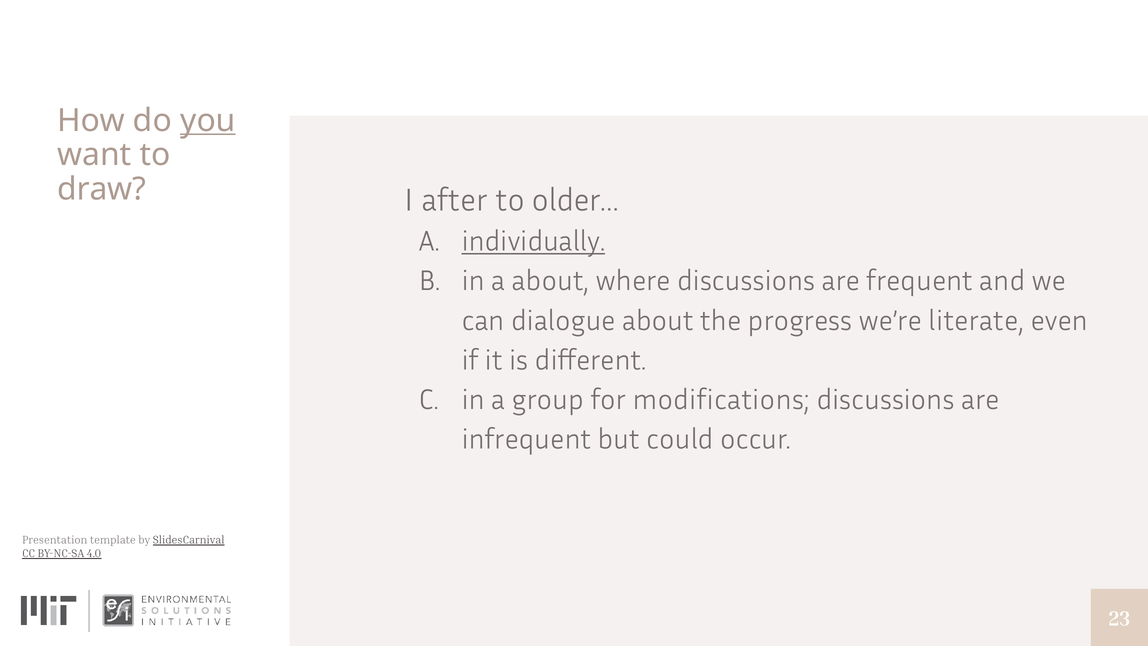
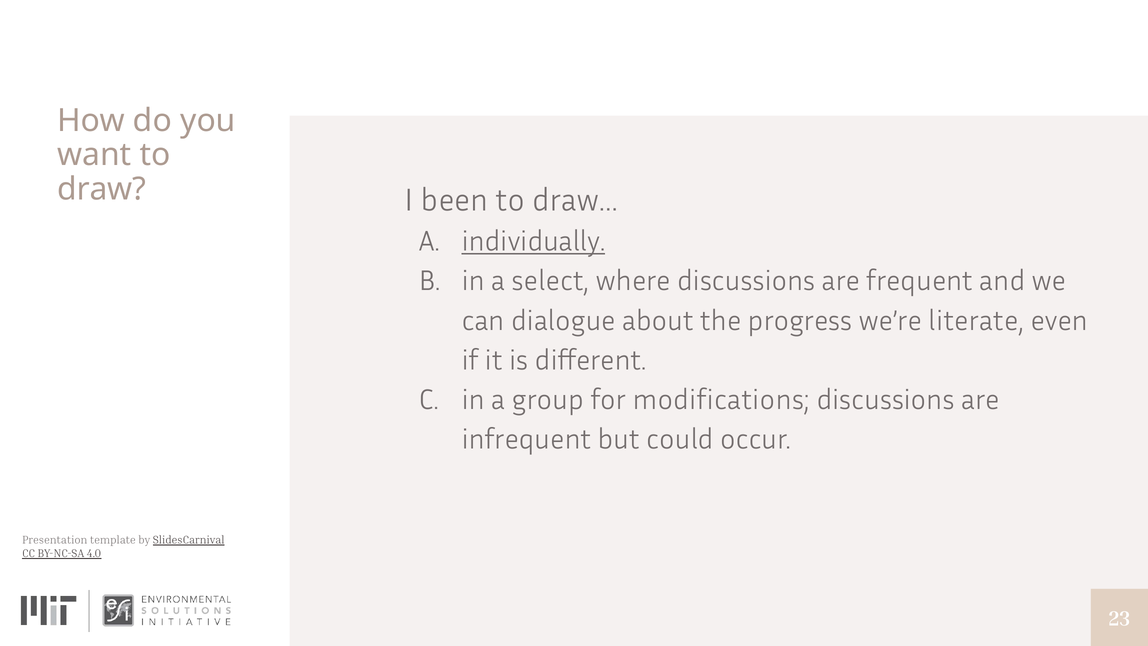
you underline: present -> none (208, 120)
after: after -> been (455, 200)
older…: older… -> draw… (575, 200)
a about: about -> select (550, 281)
